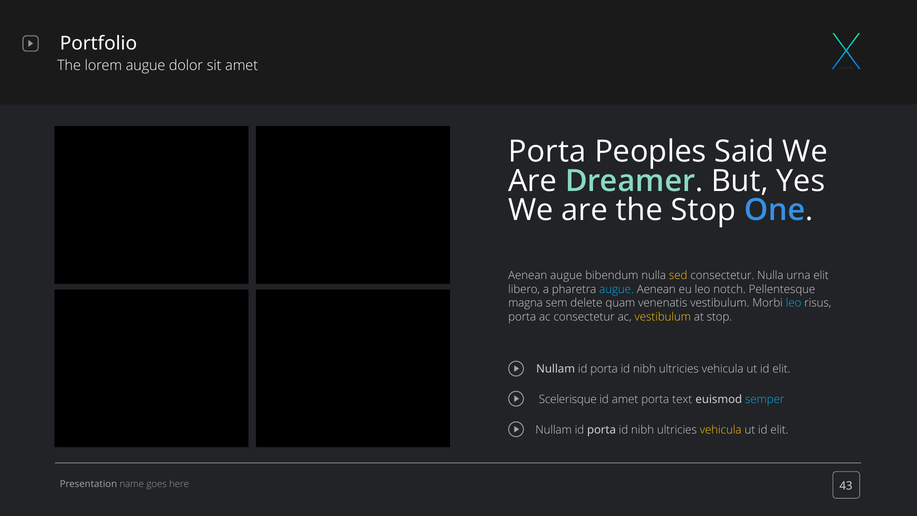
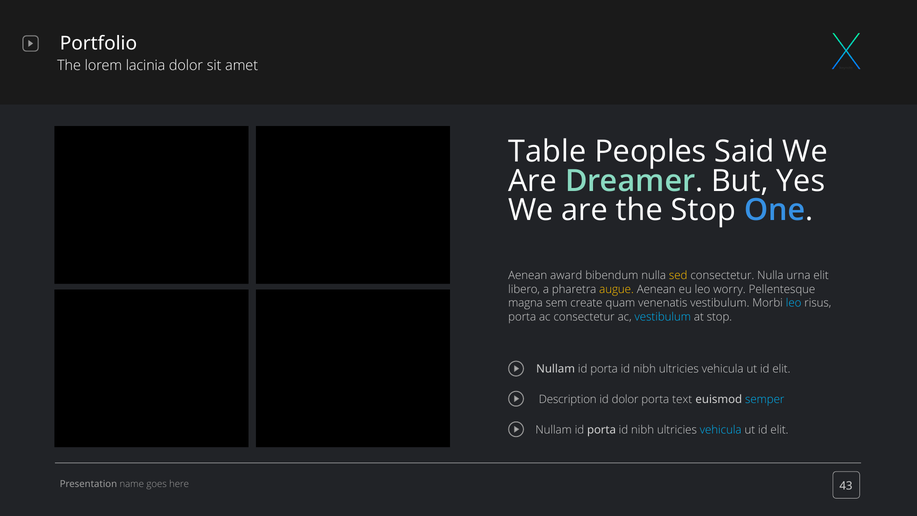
lorem augue: augue -> lacinia (146, 66)
Porta: Porta -> Table (547, 152)
Aenean augue: augue -> award (566, 276)
augue colour: light blue -> yellow (616, 289)
notch: notch -> worry (729, 289)
delete: delete -> create (586, 303)
vestibulum colour: yellow -> light blue (663, 317)
Scelerisque: Scelerisque -> Description (568, 399)
id amet: amet -> dolor (625, 399)
vehicula colour: yellow -> light blue (721, 430)
